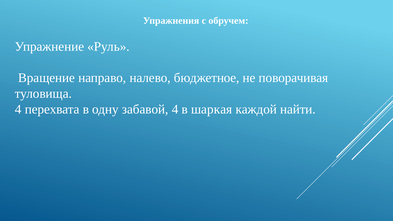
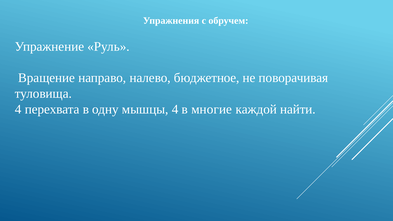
забавой: забавой -> мышцы (145, 109)
шаркая: шаркая -> многие (212, 109)
